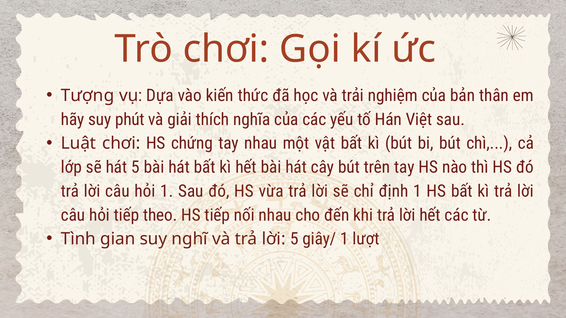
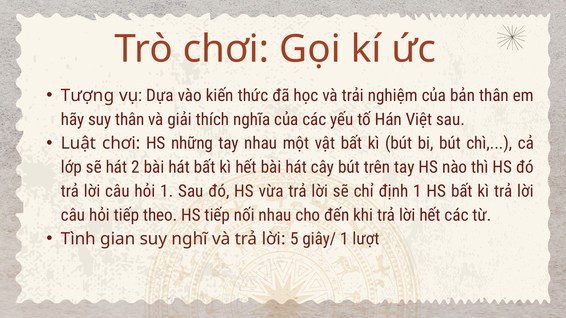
suy phút: phút -> thân (130, 120)
chứng: chứng -> những (192, 144)
hát 5: 5 -> 2 (135, 167)
